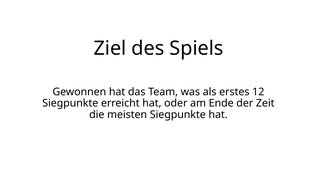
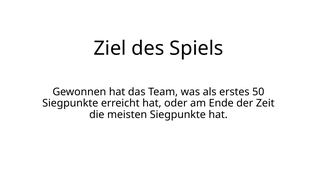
12: 12 -> 50 (258, 92)
